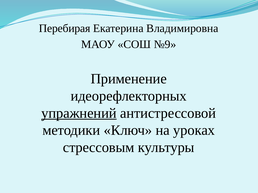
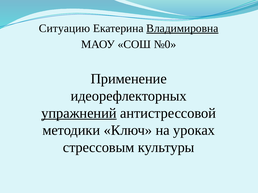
Перебирая: Перебирая -> Ситуацию (65, 28)
Владимировна underline: none -> present (182, 28)
№9: №9 -> №0 (165, 44)
